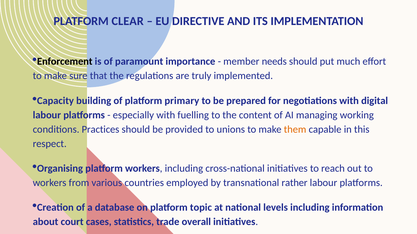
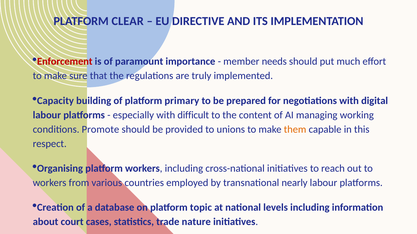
Enforcement colour: black -> red (65, 62)
fuelling: fuelling -> difficult (193, 115)
Practices: Practices -> Promote (100, 130)
rather: rather -> nearly (295, 183)
overall: overall -> nature (196, 222)
